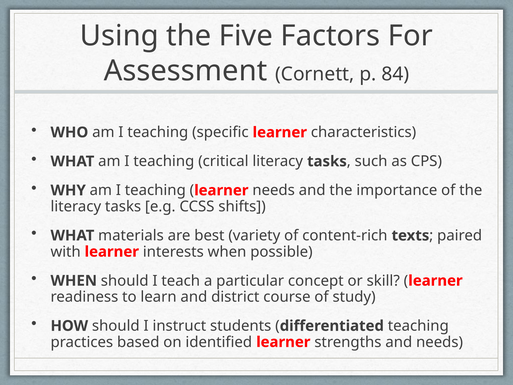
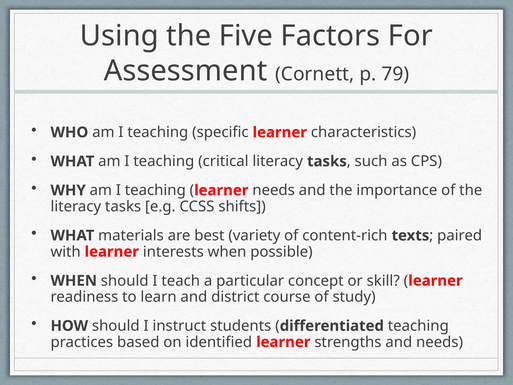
84: 84 -> 79 (395, 74)
